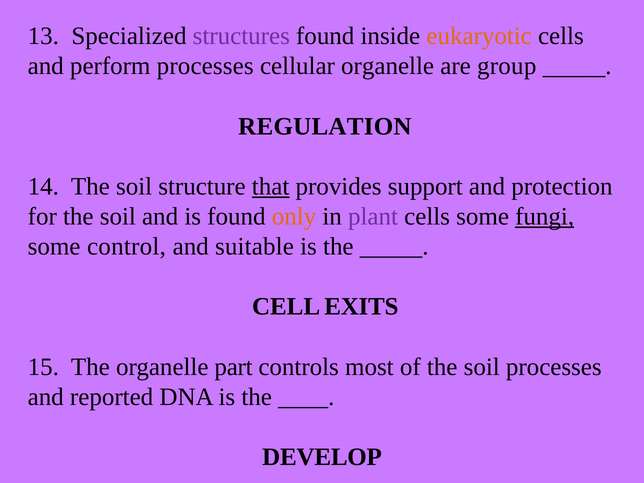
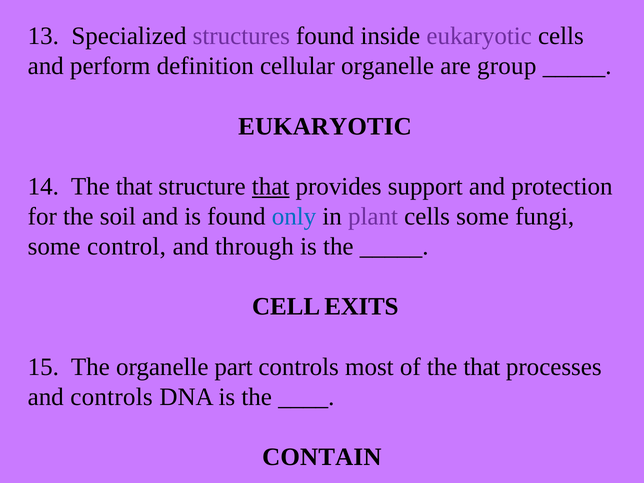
eukaryotic colour: orange -> purple (479, 36)
perform processes: processes -> definition (205, 66)
REGULATION: REGULATION -> EUKARYOTIC (325, 126)
14 The soil: soil -> that (134, 186)
only colour: orange -> blue (294, 216)
fungi underline: present -> none (545, 216)
suitable: suitable -> through (254, 247)
of the soil: soil -> that (482, 367)
and reported: reported -> controls (111, 397)
DEVELOP: DEVELOP -> CONTAIN (322, 457)
